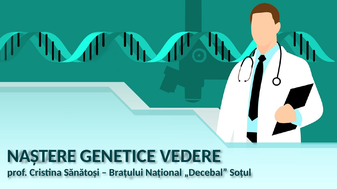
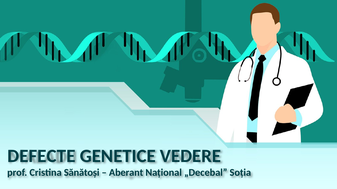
NAȘTERE: NAȘTERE -> DEFECTE (41, 156)
Brațului: Brațului -> Aberant (126, 173)
Soțul: Soțul -> Soția (240, 173)
